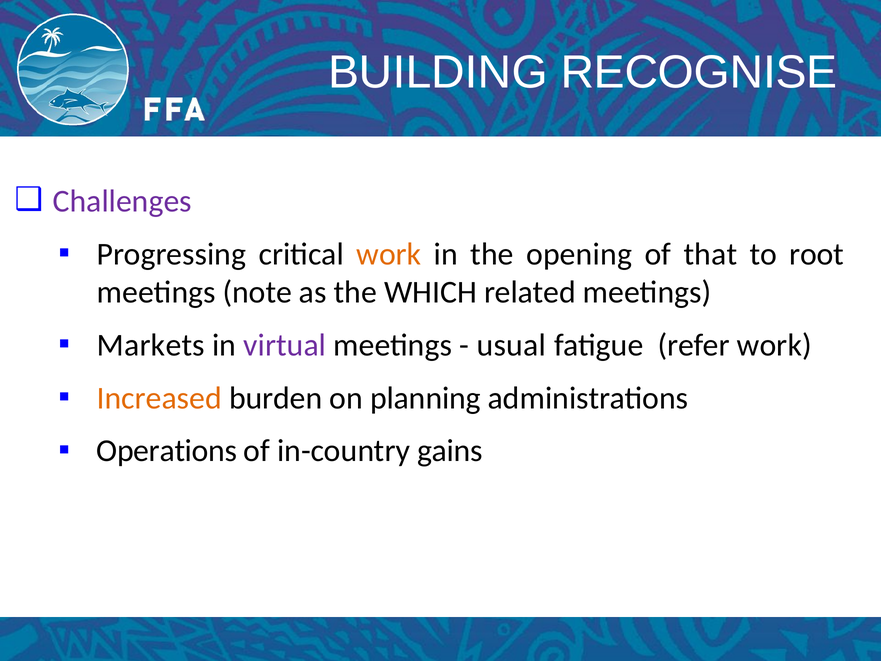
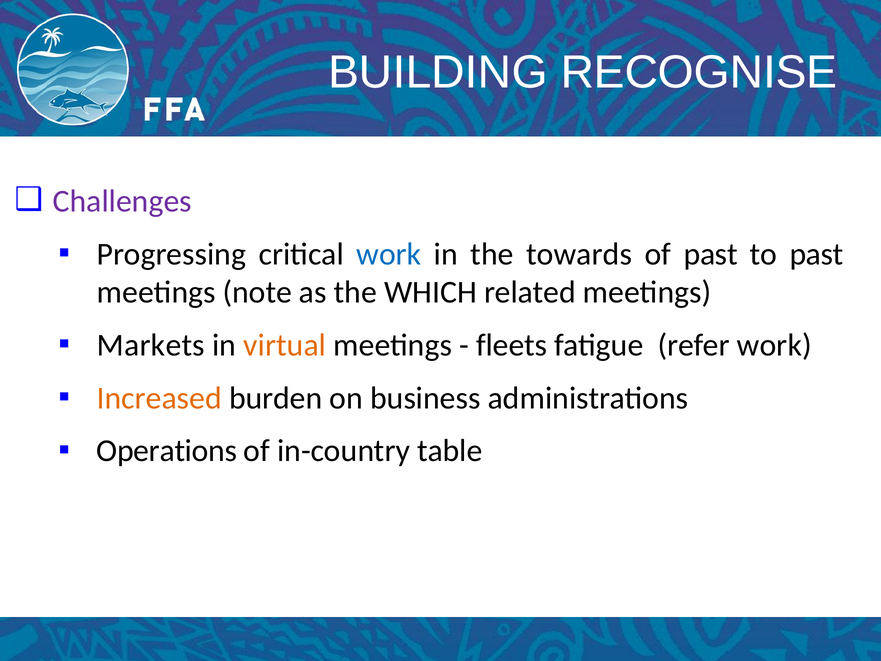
work colour: orange -> blue (389, 254)
opening: opening -> towards (579, 254)
of that: that -> past (711, 254)
to root: root -> past (817, 254)
virtual colour: purple -> orange (285, 345)
usual: usual -> fleets (512, 345)
planning: planning -> business (425, 398)
gains: gains -> table (450, 451)
